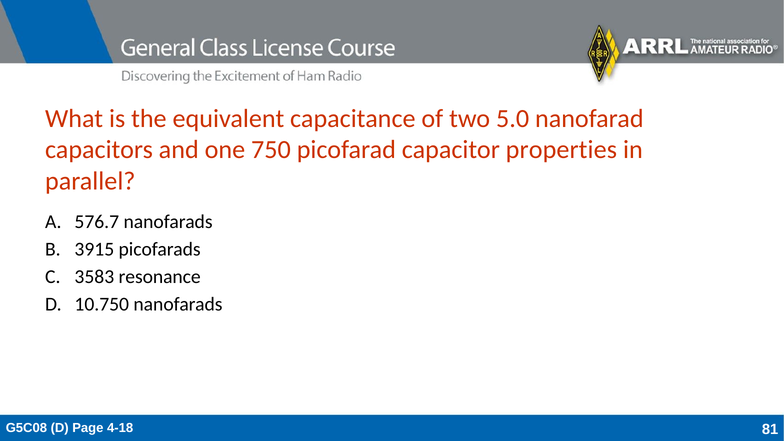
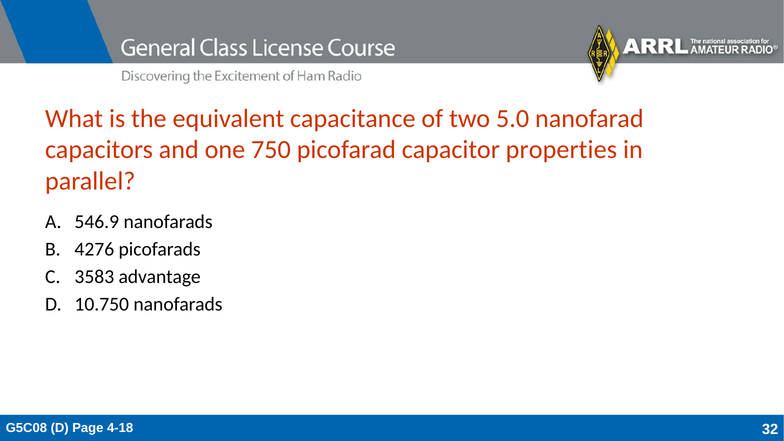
576.7: 576.7 -> 546.9 (97, 222)
3915: 3915 -> 4276 (94, 249)
resonance: resonance -> advantage (160, 277)
81: 81 -> 32 (770, 429)
